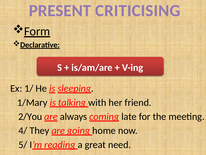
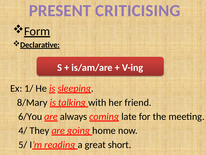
1/Mary: 1/Mary -> 8/Mary (32, 102)
2/You: 2/You -> 6/You (30, 116)
need: need -> short (120, 144)
